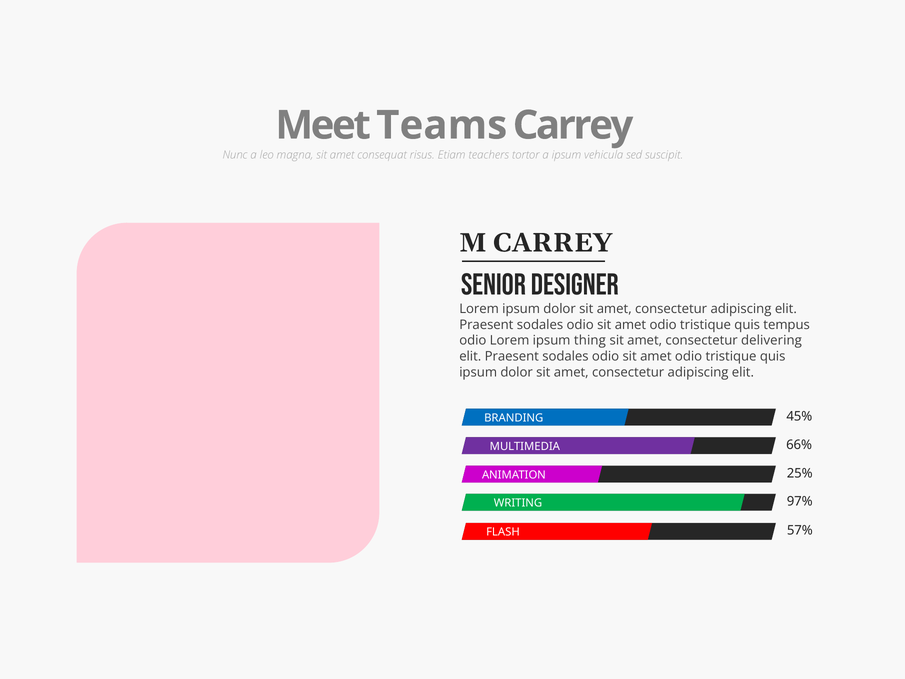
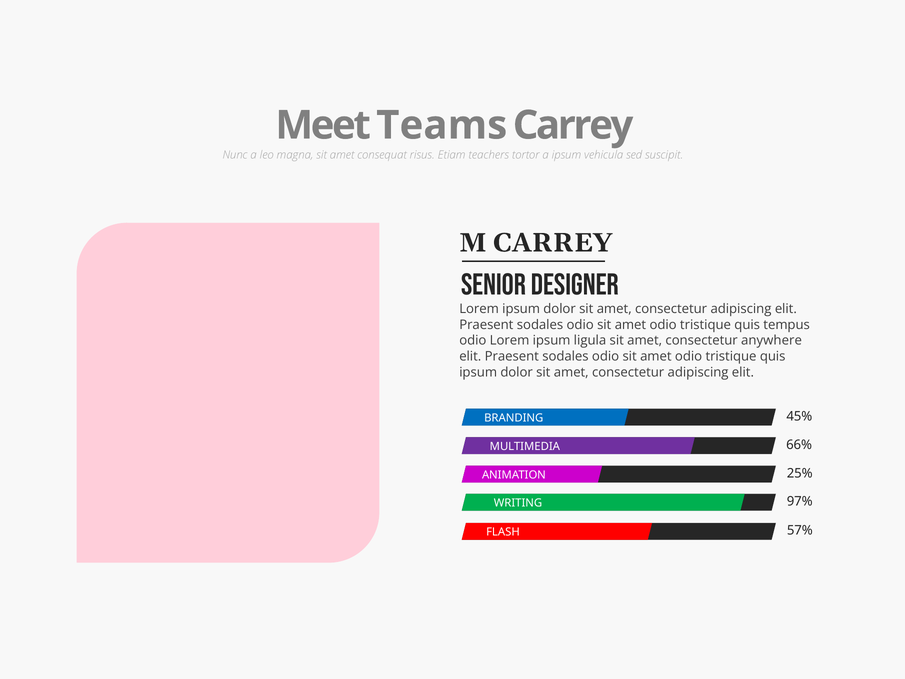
thing: thing -> ligula (590, 340)
delivering: delivering -> anywhere (771, 340)
